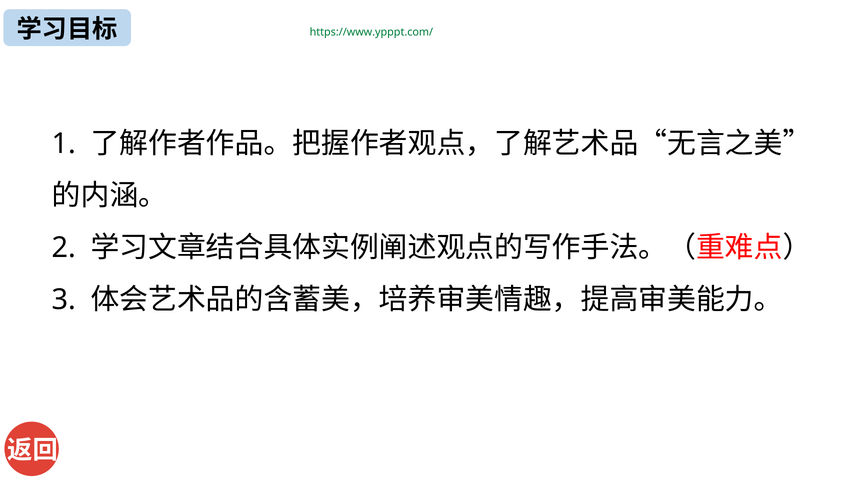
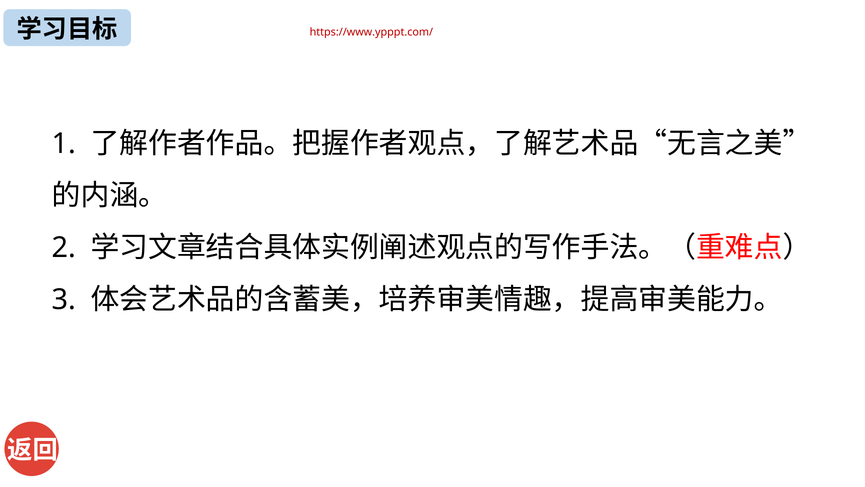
https://www.ypppt.com/ colour: green -> red (371, 32)
